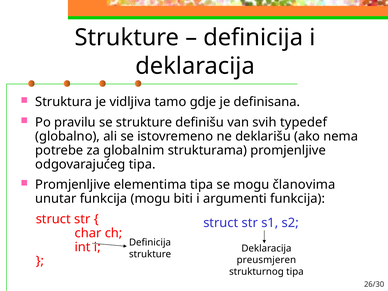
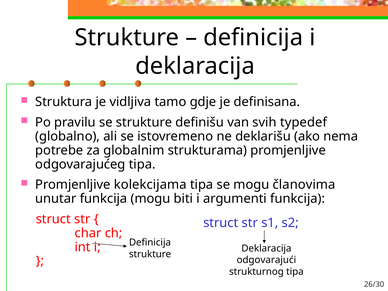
elementima: elementima -> kolekcijama (150, 185)
preusmjeren: preusmjeren -> odgovarajući (266, 260)
